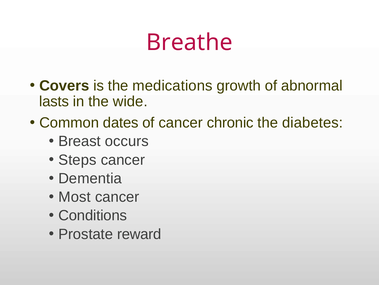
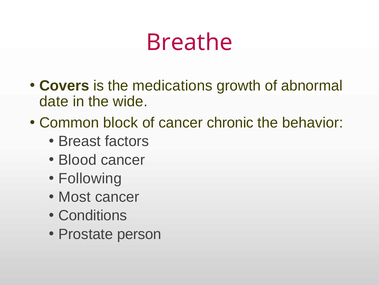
lasts: lasts -> date (54, 101)
dates: dates -> block (121, 122)
diabetes: diabetes -> behavior (313, 122)
occurs: occurs -> factors (127, 141)
Steps: Steps -> Blood (77, 159)
Dementia: Dementia -> Following (90, 178)
reward: reward -> person (139, 234)
